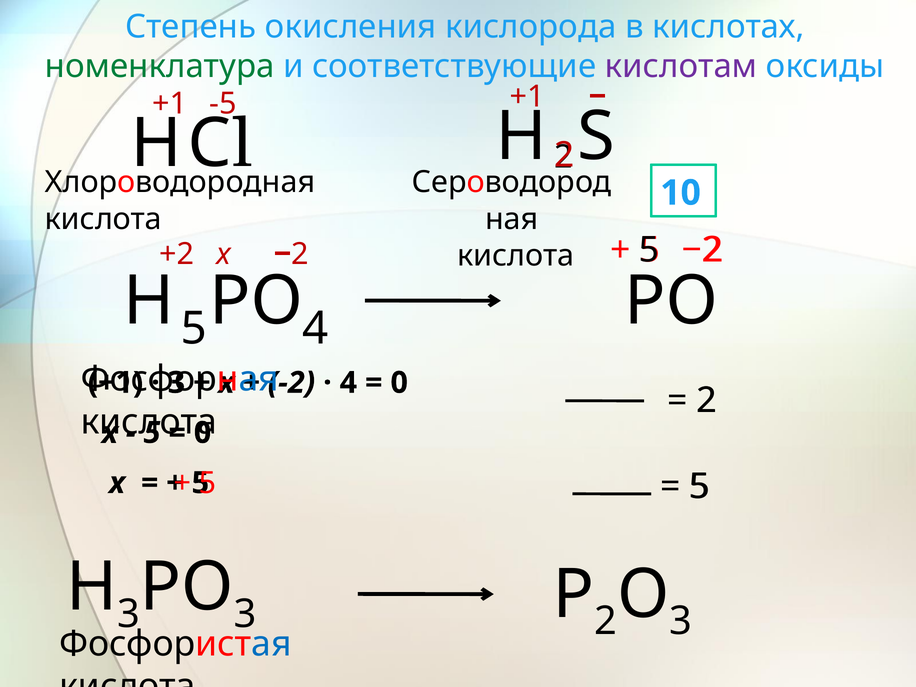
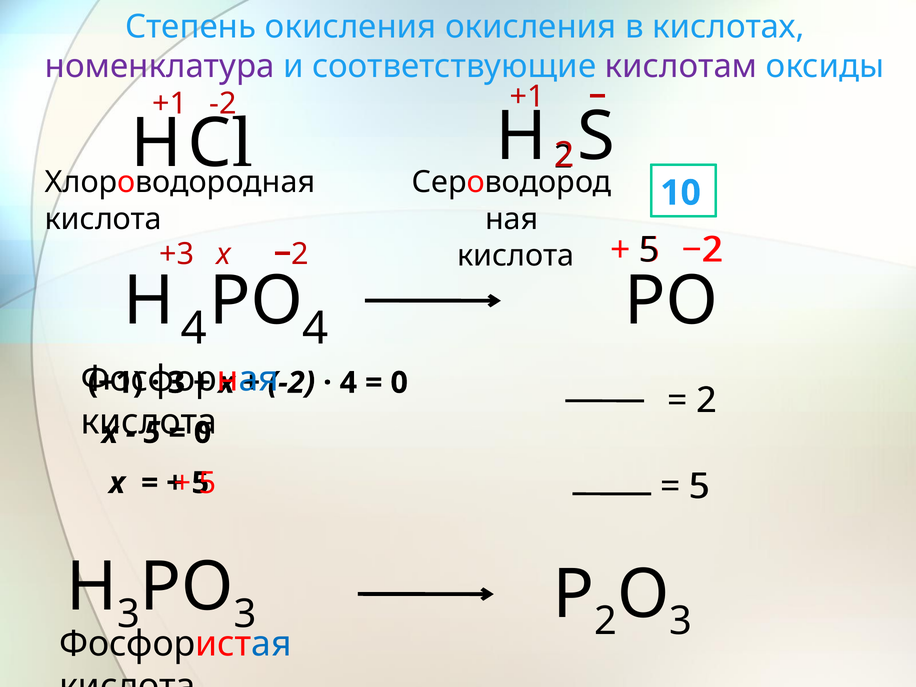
окисления кислорода: кислорода -> окисления (531, 27)
номенклатура colour: green -> purple (160, 66)
-5: -5 -> -2 (223, 104)
+2: +2 -> +3 (177, 254)
Н 5: 5 -> 4 (194, 329)
